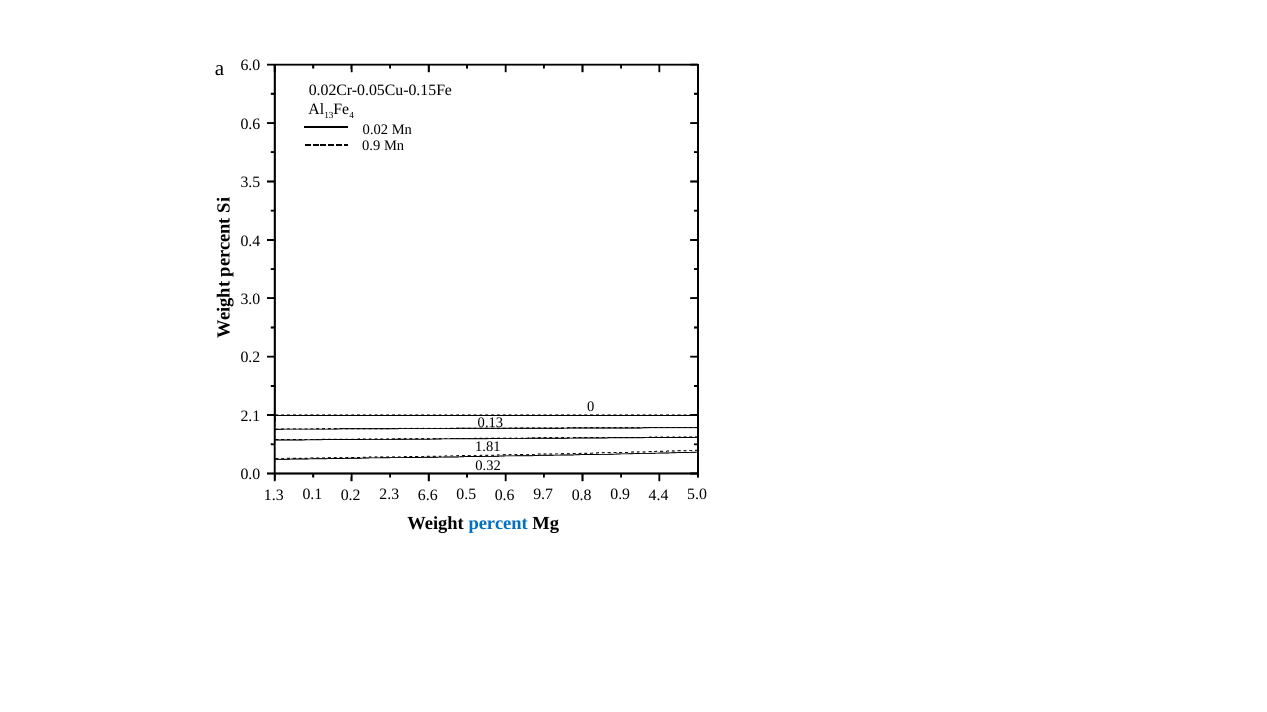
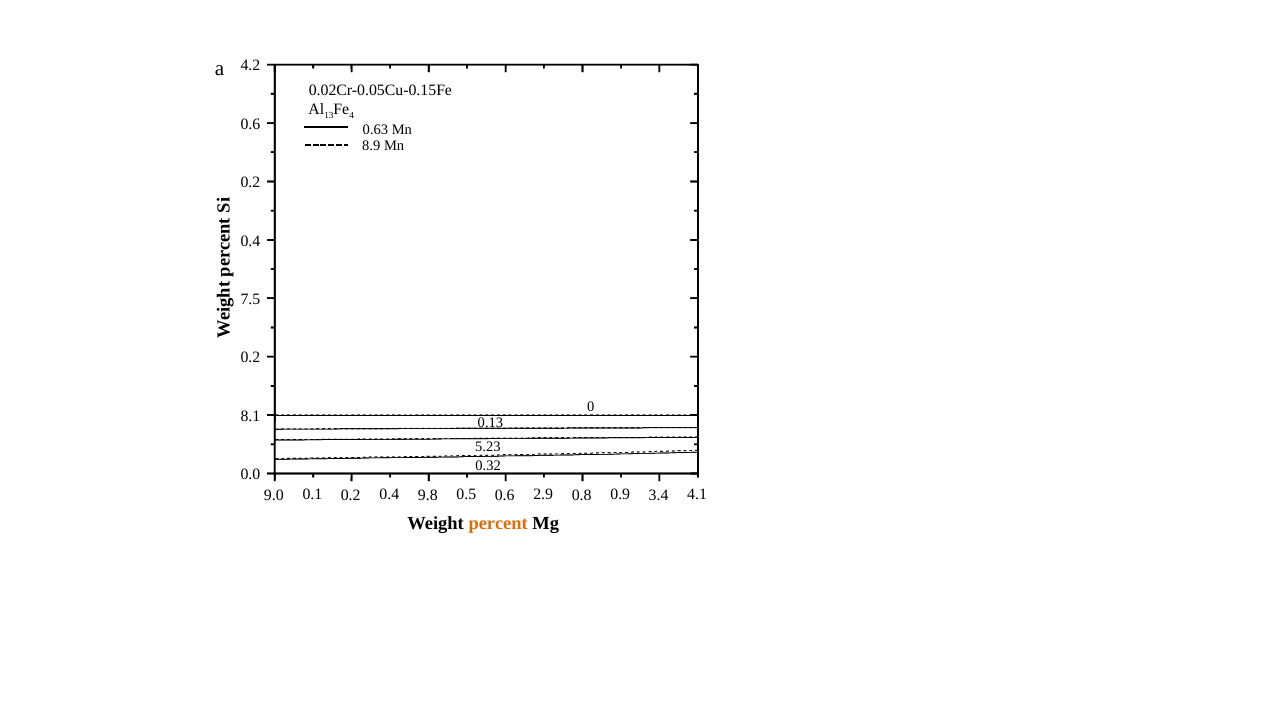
6.0: 6.0 -> 4.2 (250, 65)
0.02: 0.02 -> 0.63 (375, 129)
0.9: 0.9 -> 8.9 (371, 146)
3.5: 3.5 -> 0.2 (250, 182)
3.0: 3.0 -> 7.5 (250, 299)
2.1: 2.1 -> 8.1 (250, 416)
1.81: 1.81 -> 5.23 (488, 447)
0.1 2.3: 2.3 -> 0.4 (389, 495)
9.7: 9.7 -> 2.9 (543, 495)
5.0: 5.0 -> 4.1 (697, 495)
1.3: 1.3 -> 9.0 (274, 496)
6.6: 6.6 -> 9.8 (428, 496)
4.4: 4.4 -> 3.4 (659, 496)
percent colour: blue -> orange (498, 524)
